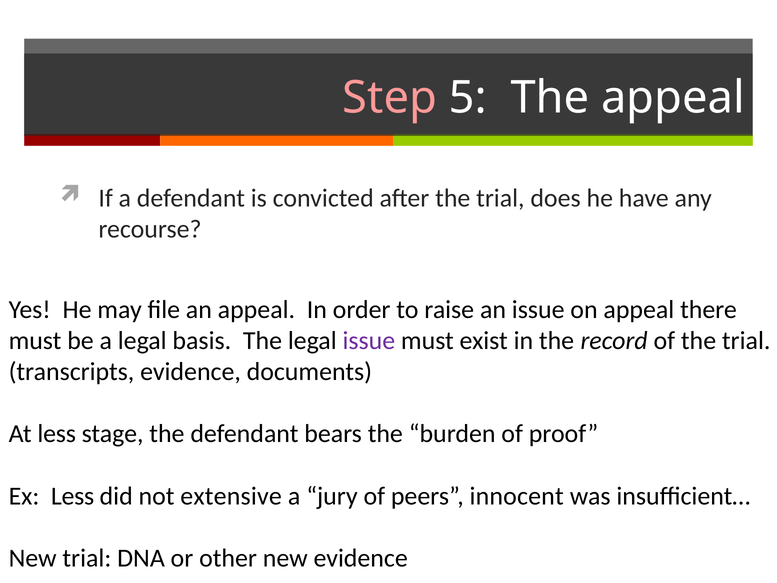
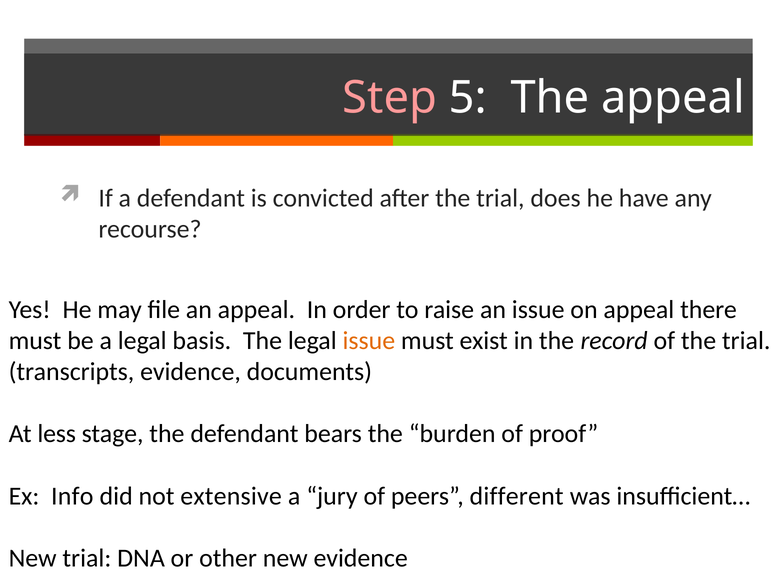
issue colour: purple -> orange (369, 340)
Ex Less: Less -> Info (72, 496)
innocent: innocent -> different (517, 496)
